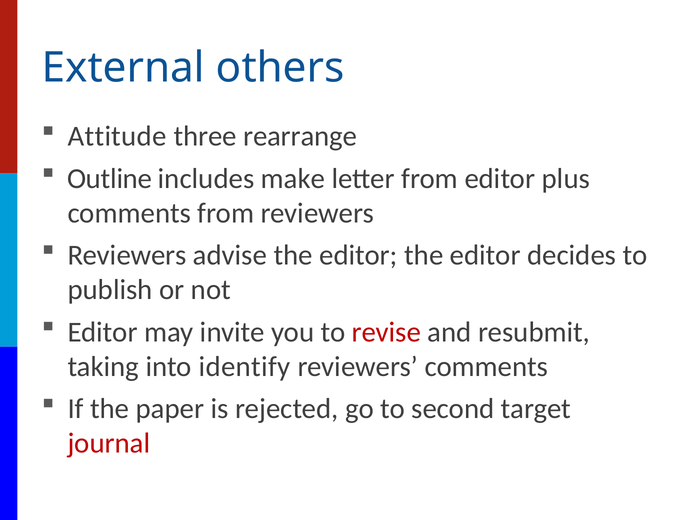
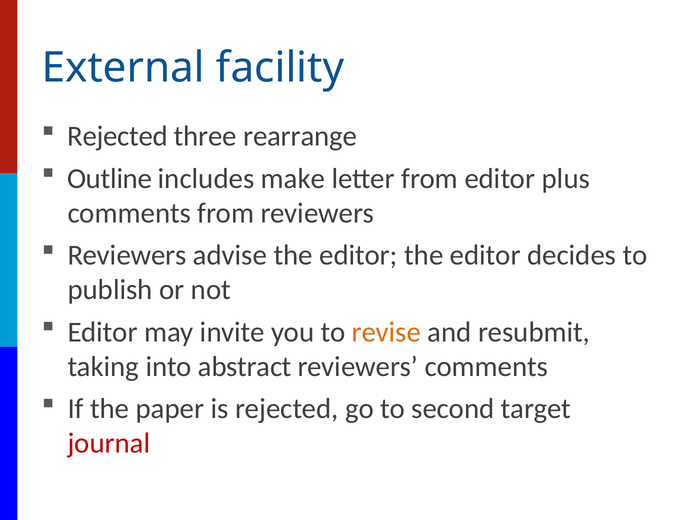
others: others -> facility (280, 68)
Attitude: Attitude -> Rejected (117, 136)
revise colour: red -> orange (386, 332)
identify: identify -> abstract (245, 366)
